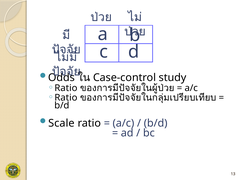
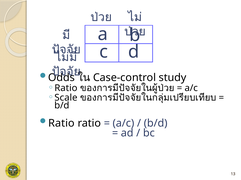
Ratio: Ratio -> Scale (66, 98)
Scale: Scale -> Ratio (61, 124)
